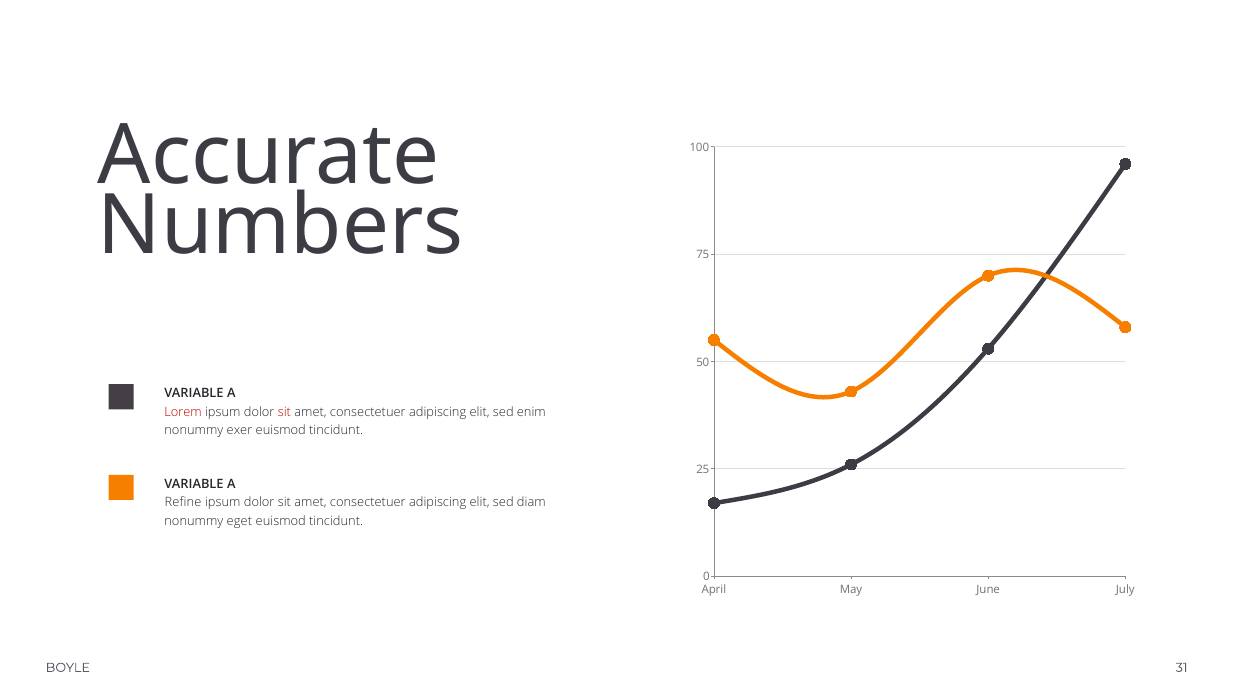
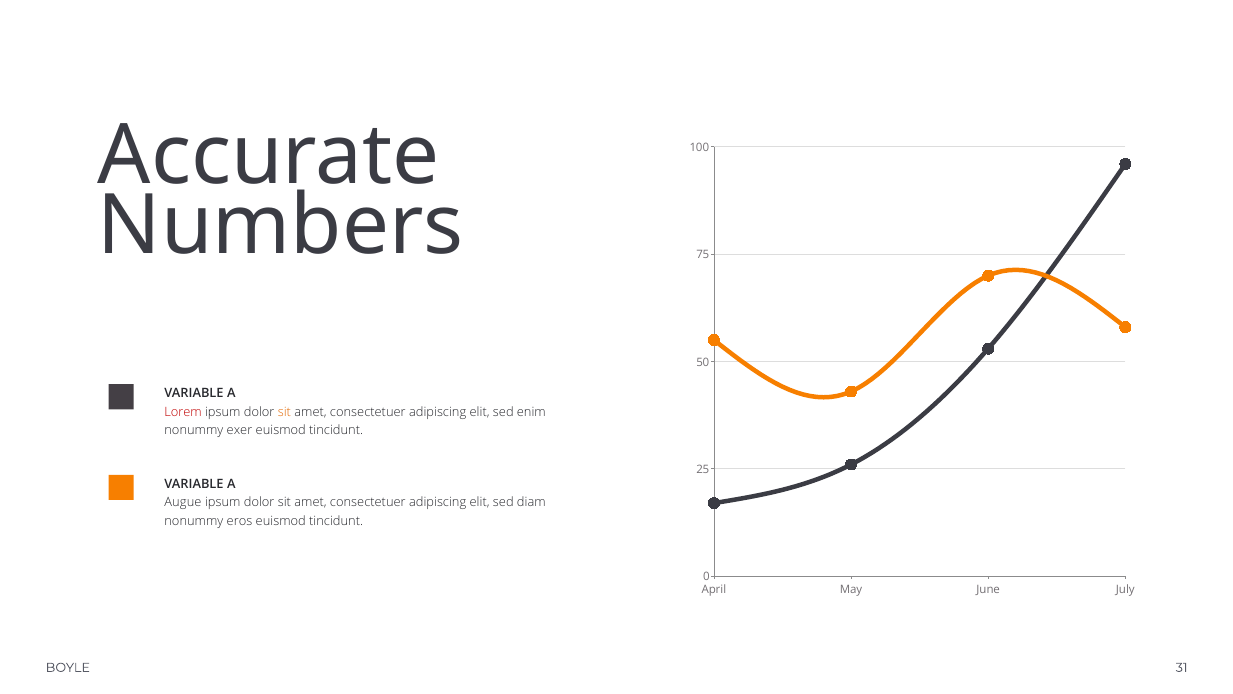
sit colour: red -> orange (284, 412)
Refine: Refine -> Augue (183, 502)
eget: eget -> eros (240, 521)
